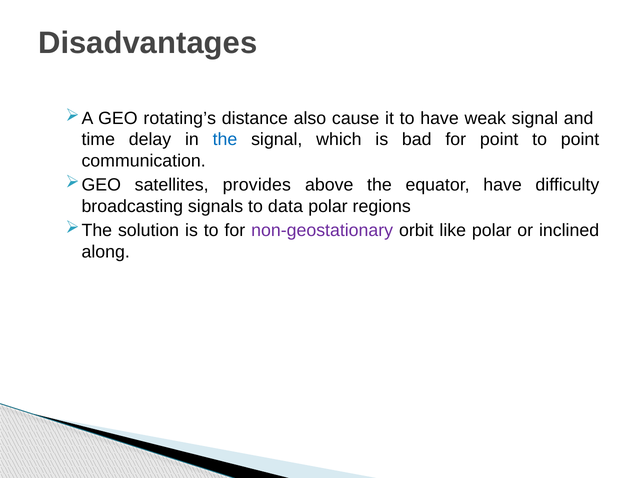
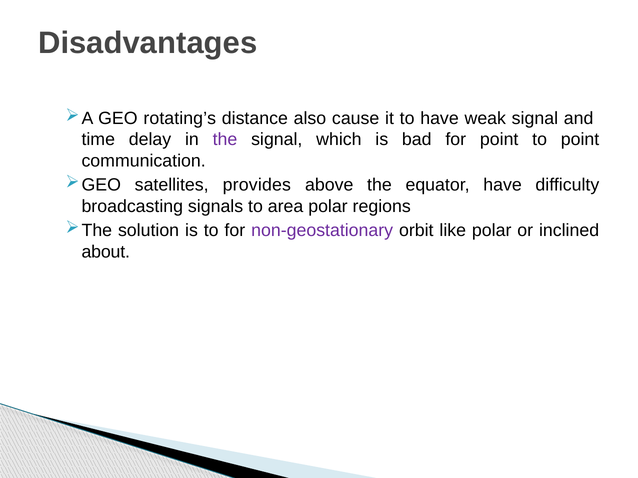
the colour: blue -> purple (225, 140)
data: data -> area (286, 206)
along: along -> about (106, 252)
